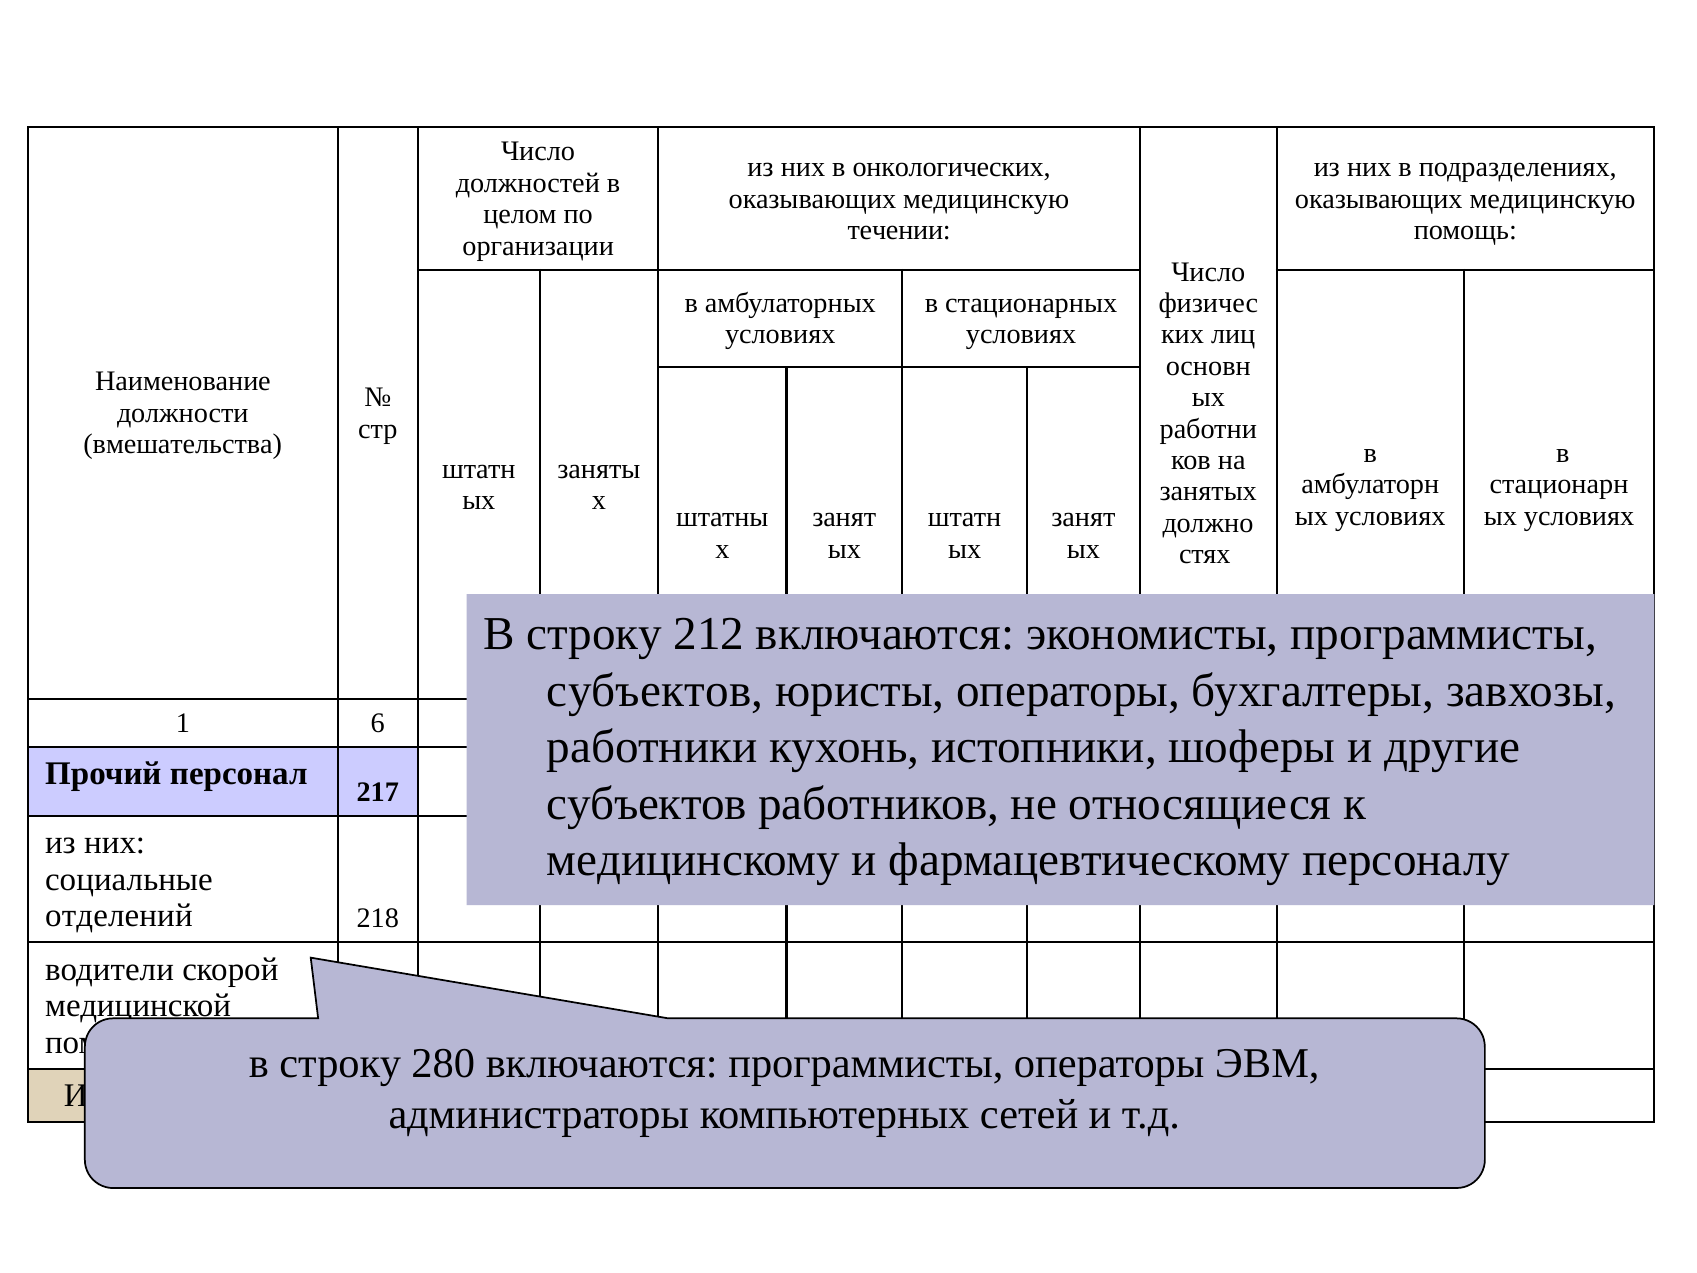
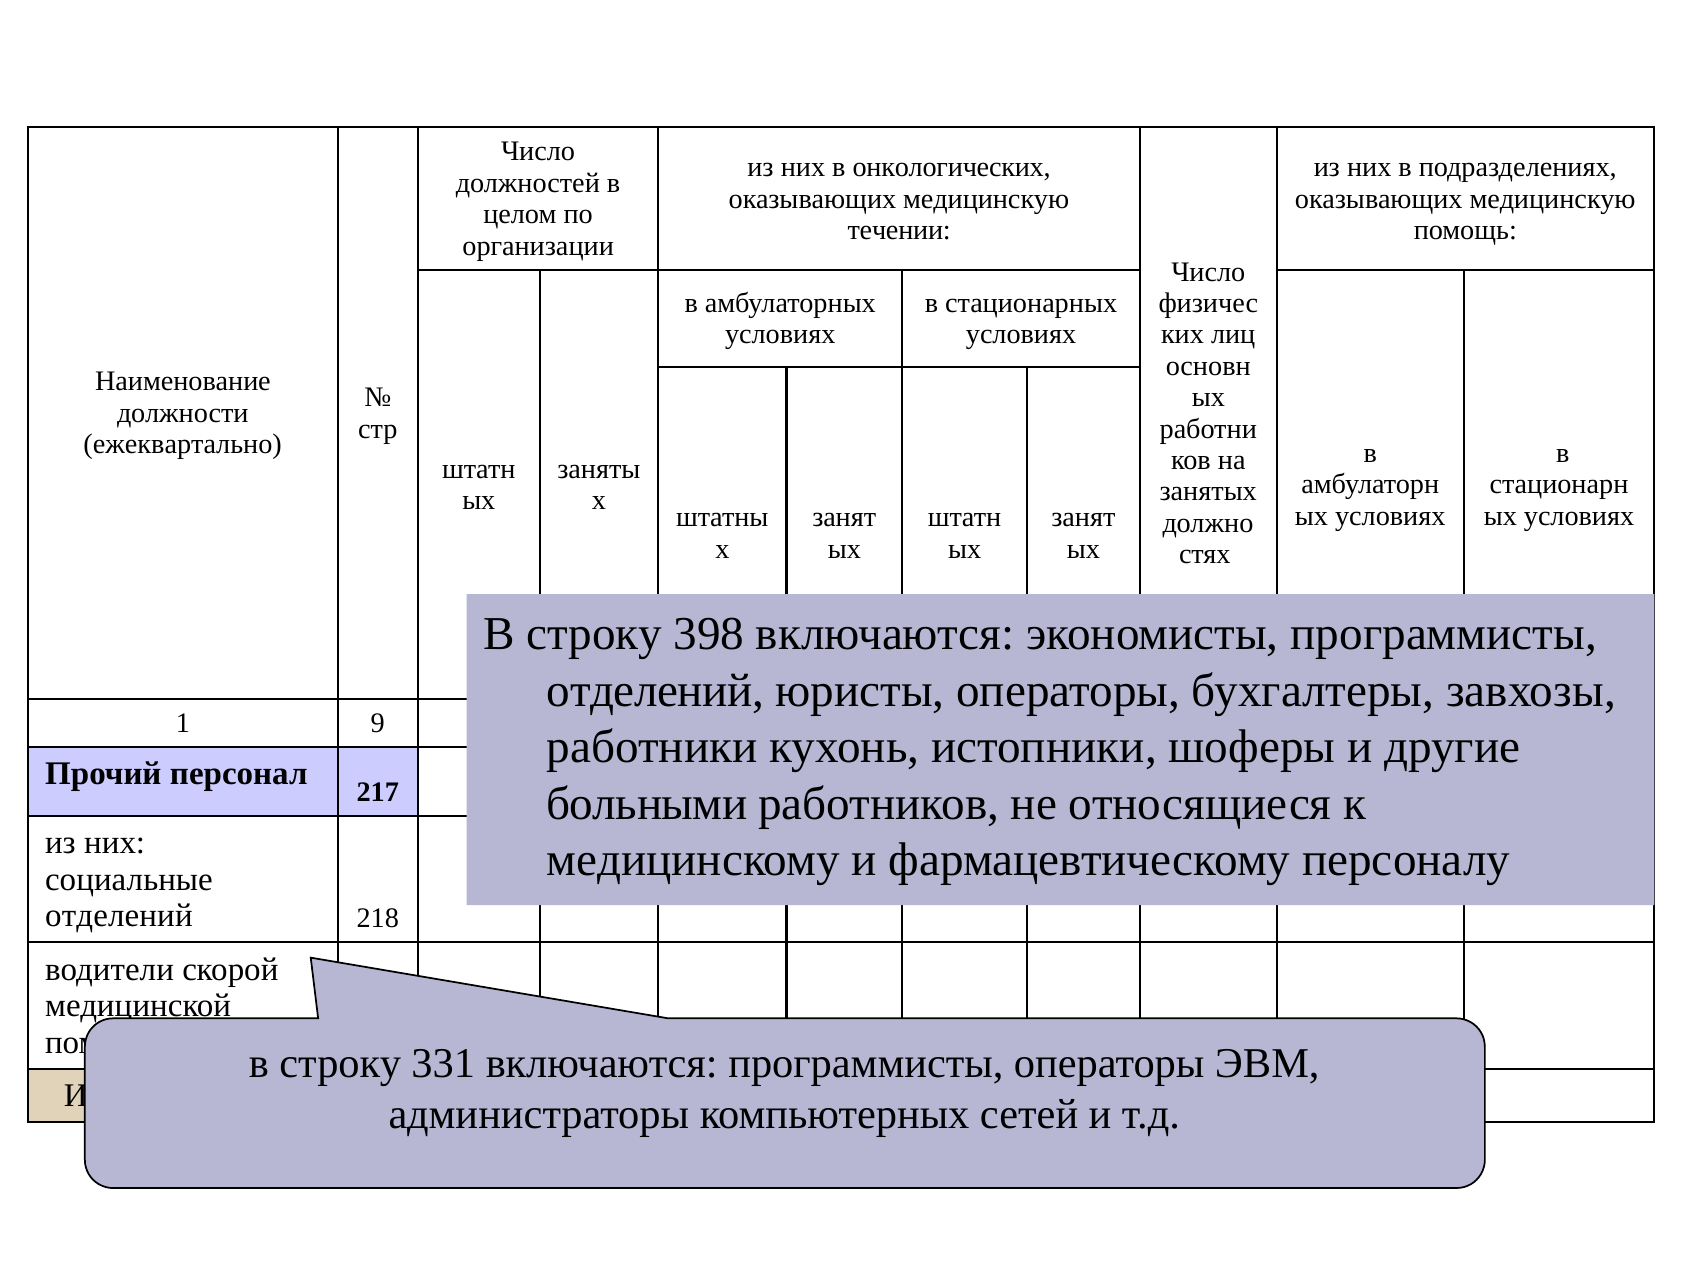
вмешательства: вмешательства -> ежеквартально (183, 444)
212: 212 -> 398 (709, 634)
субъектов: субъектов -> отделений (656, 690)
1 6: 6 -> 9 (378, 723)
субъектов: субъектов -> больными (647, 804)
280: 280 -> 331 (443, 1063)
